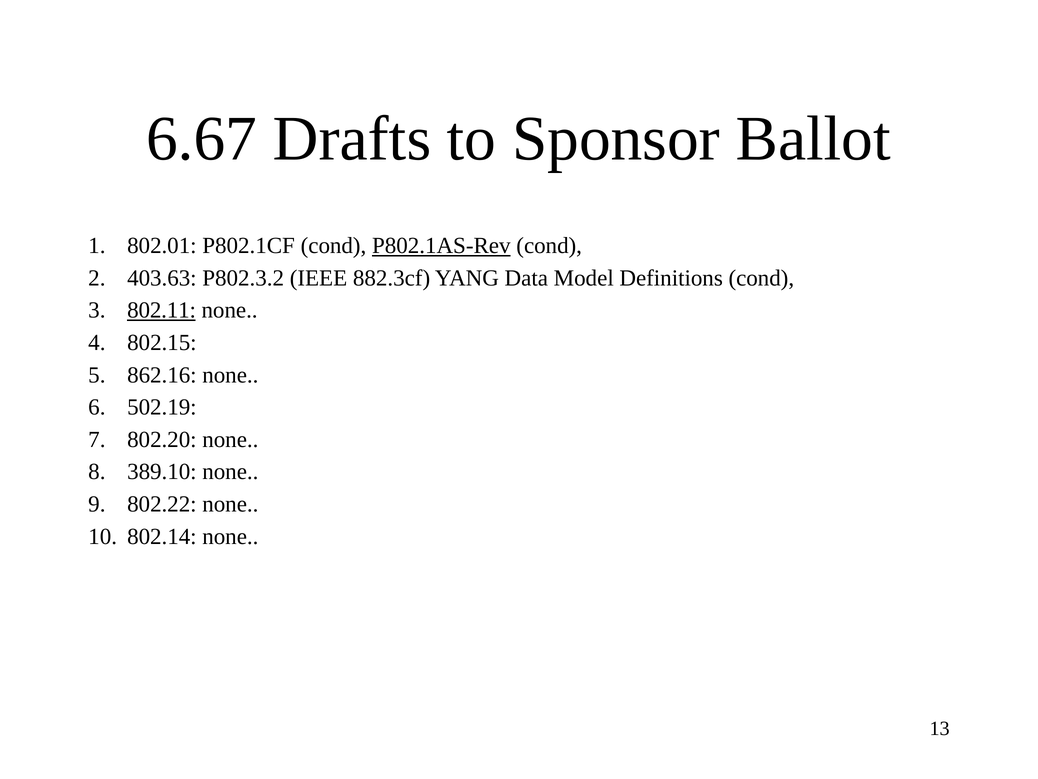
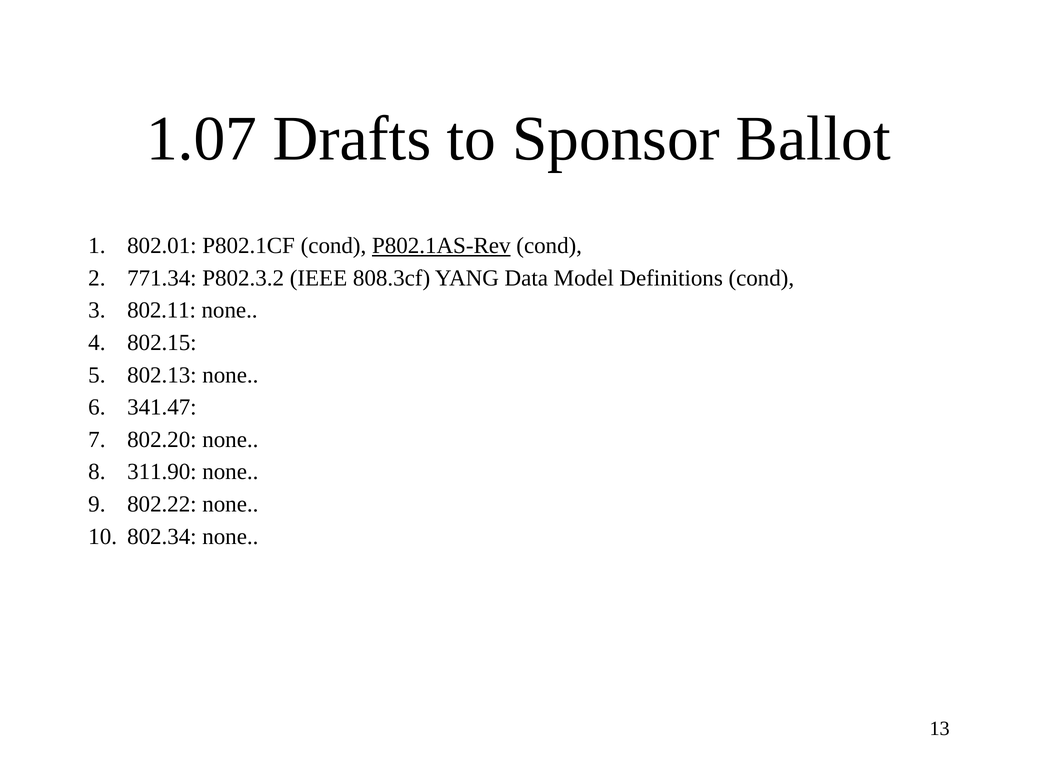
6.67: 6.67 -> 1.07 (201, 138)
403.63: 403.63 -> 771.34 (162, 278)
882.3cf: 882.3cf -> 808.3cf (392, 278)
802.11 underline: present -> none (162, 310)
862.16: 862.16 -> 802.13 (162, 375)
502.19: 502.19 -> 341.47 (162, 407)
389.10: 389.10 -> 311.90 (162, 472)
802.14: 802.14 -> 802.34 (162, 536)
